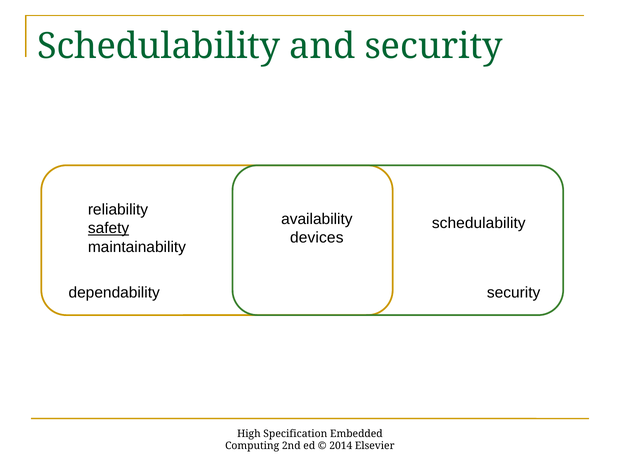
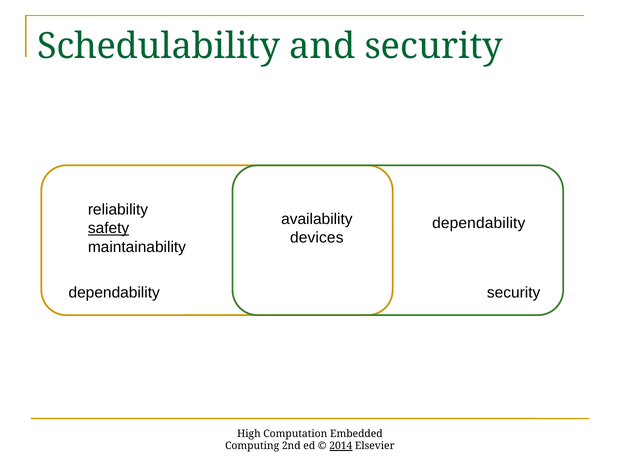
schedulability: schedulability -> dependability (479, 223)
Specification: Specification -> Computation (295, 434)
2014 underline: none -> present (341, 446)
